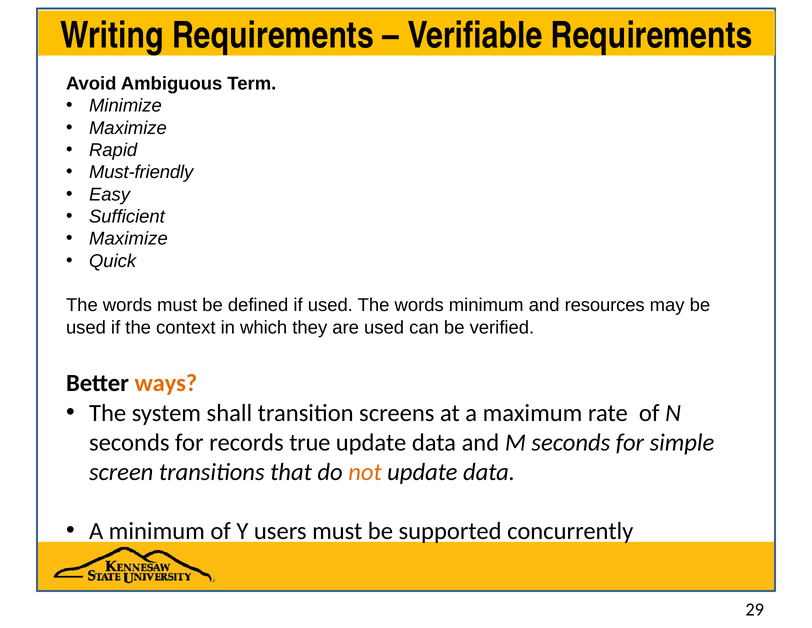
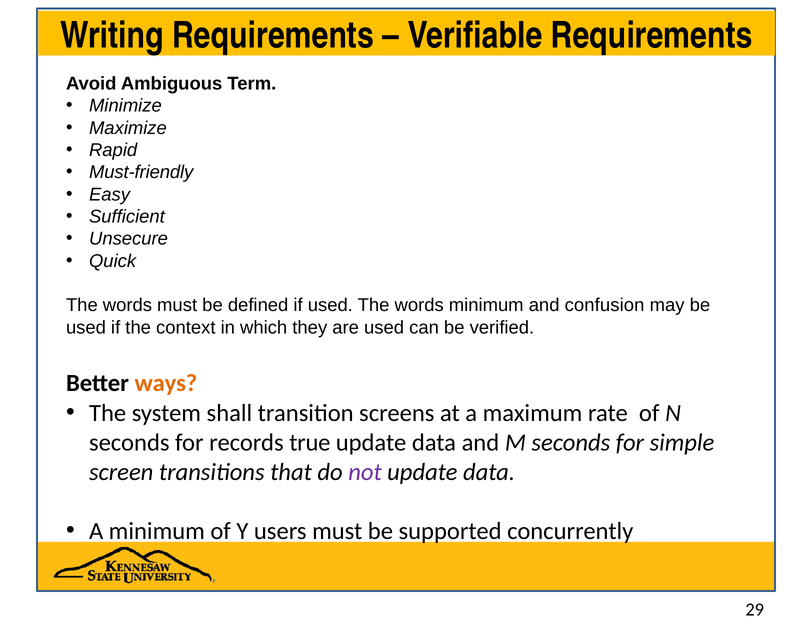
Maximize: Maximize -> Unsecure (129, 239)
resources: resources -> confusion (605, 305)
not colour: orange -> purple (365, 472)
